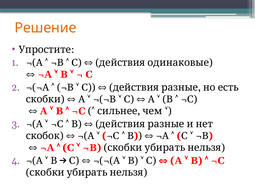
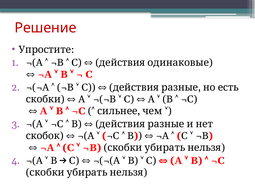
Решение colour: orange -> red (45, 28)
